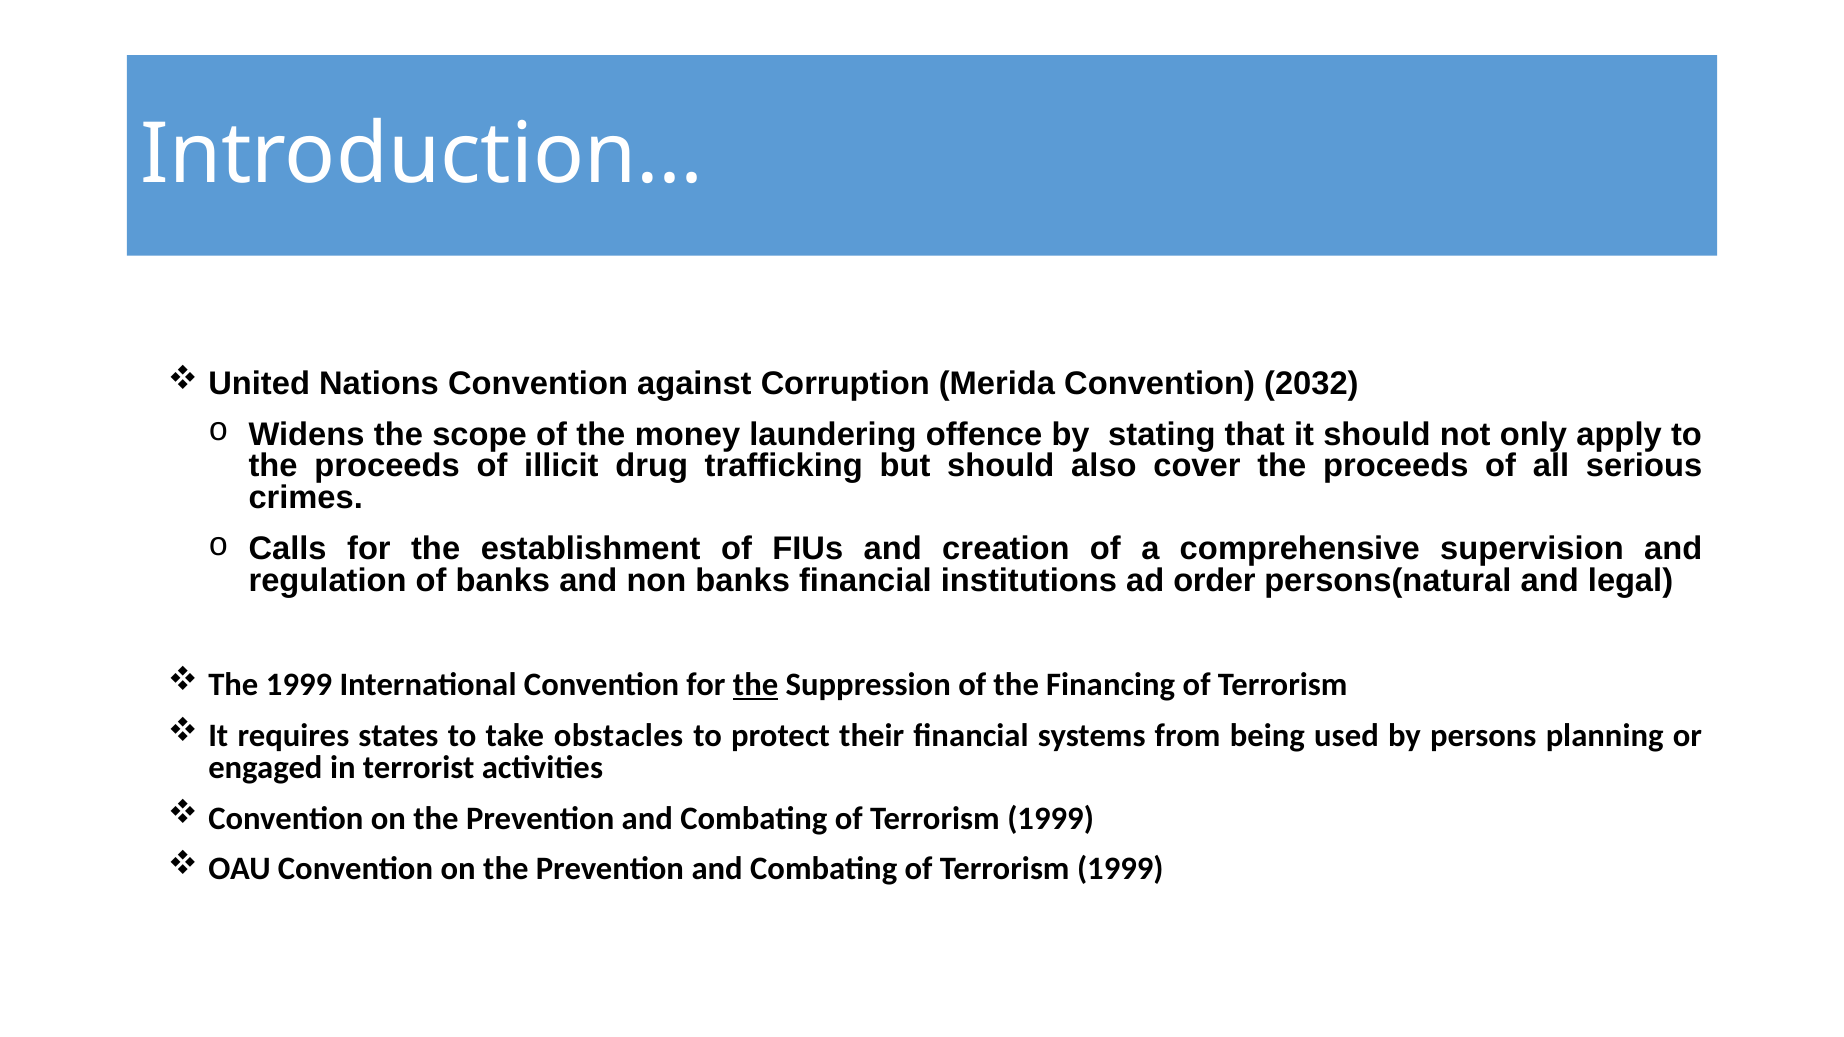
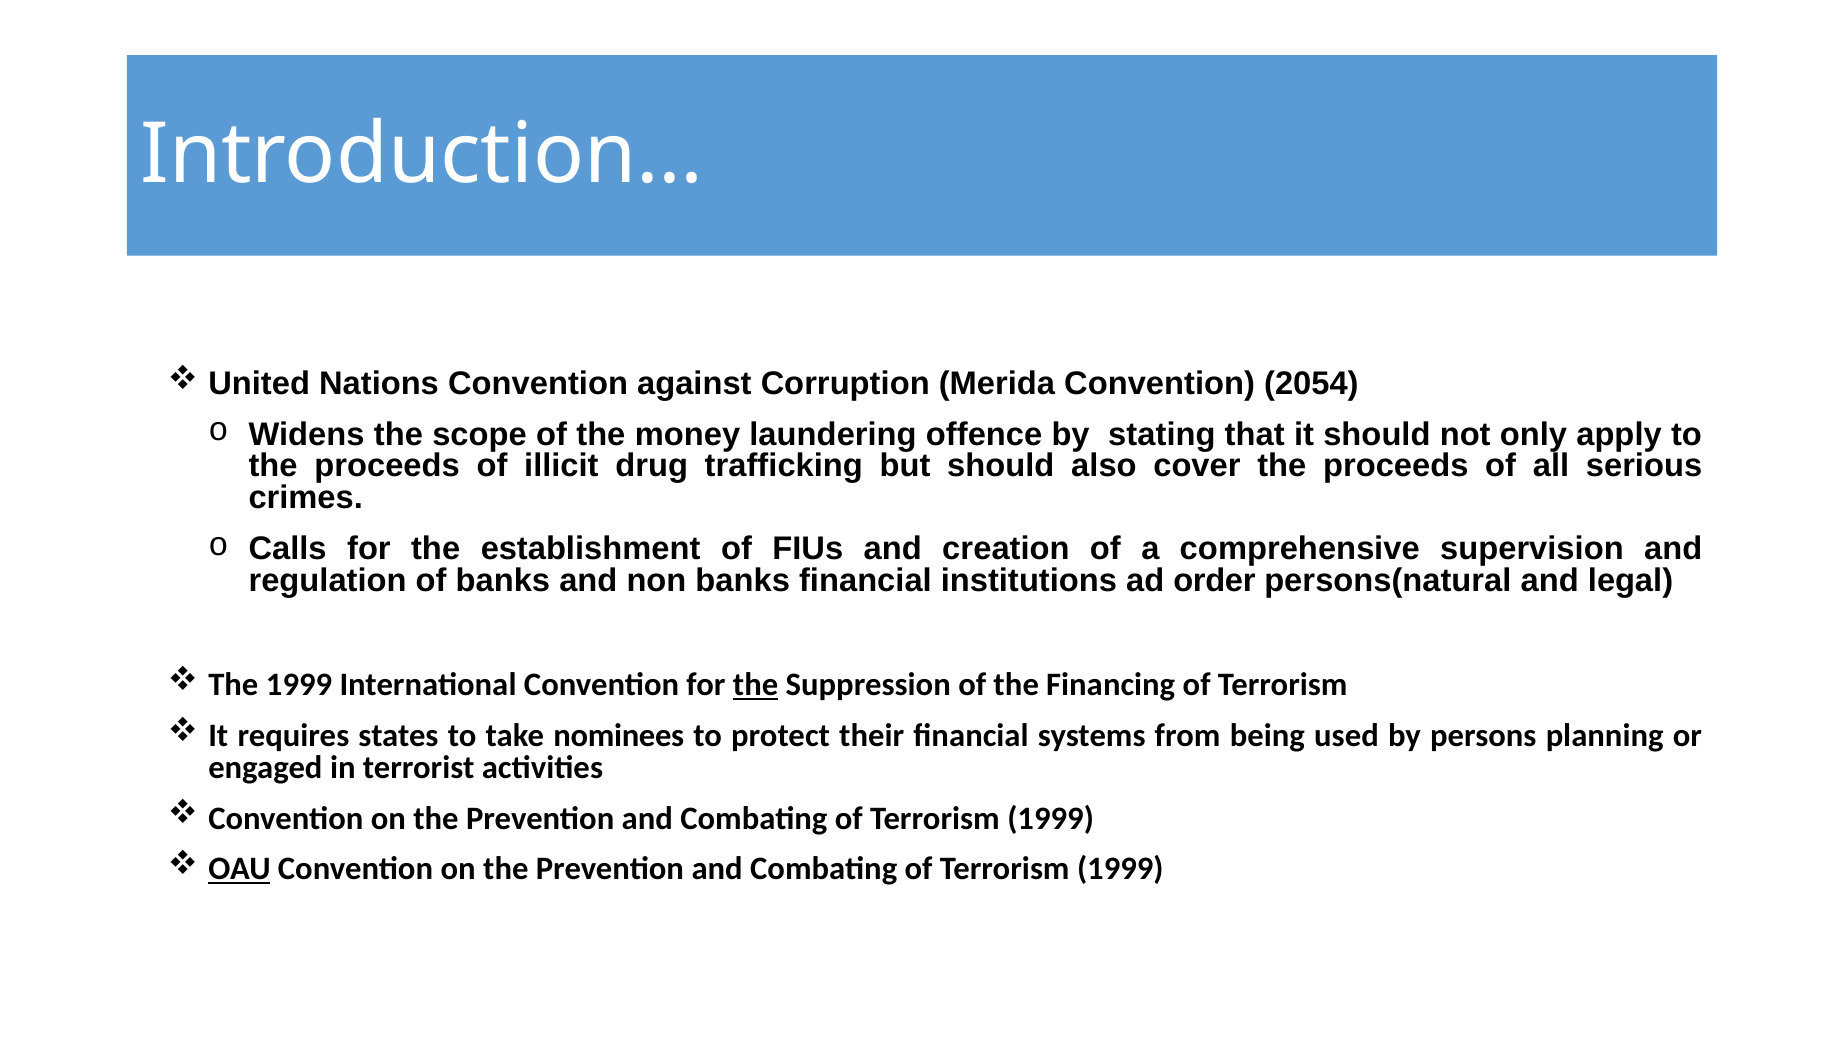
2032: 2032 -> 2054 (1311, 384)
obstacles: obstacles -> nominees (619, 736)
OAU underline: none -> present (240, 869)
